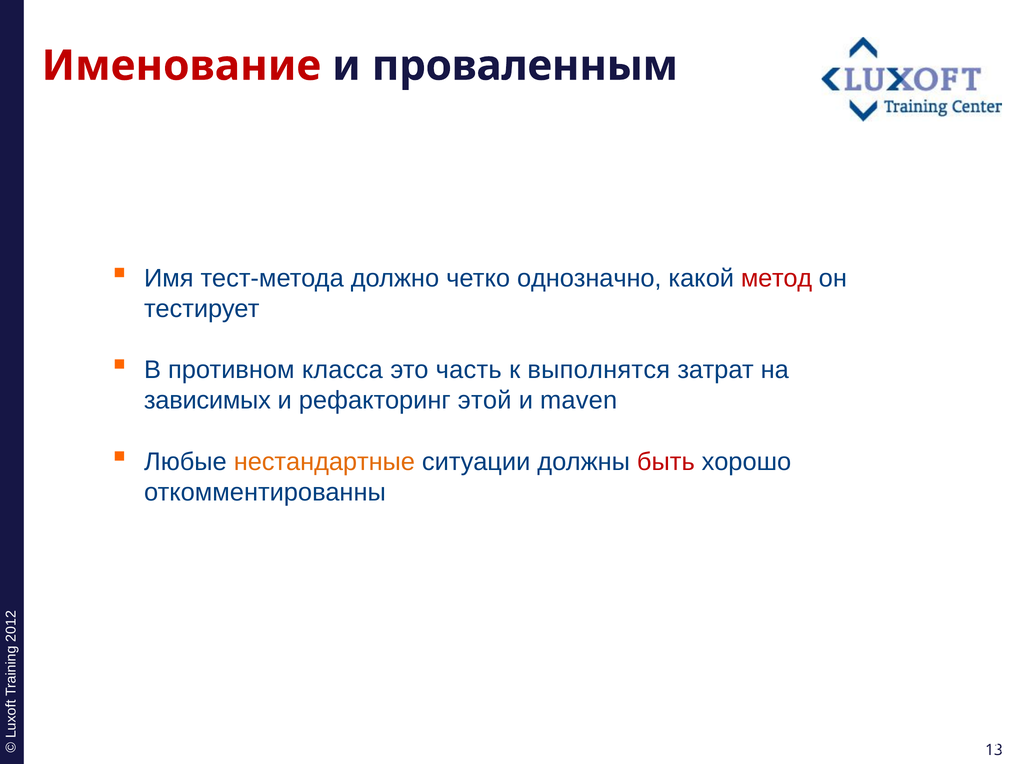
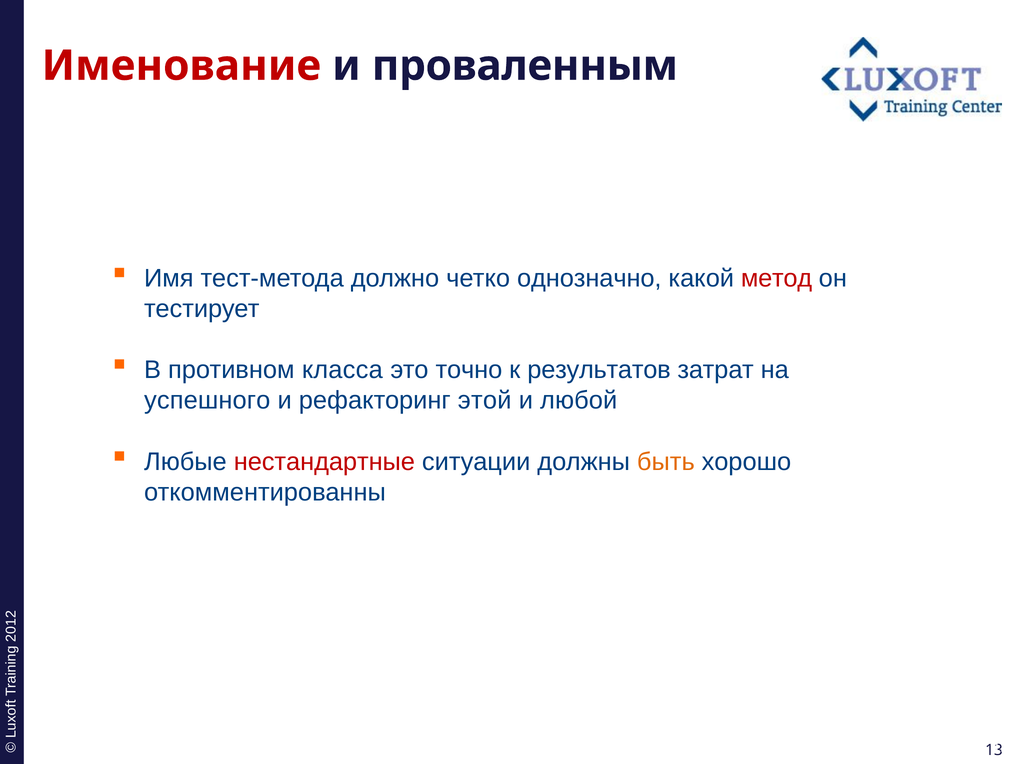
часть: часть -> точно (469, 370)
выполнятся: выполнятся -> результатов (599, 370)
зависимых: зависимых -> успешного (207, 400)
maven: maven -> любой (579, 400)
нестандартные colour: orange -> red (324, 461)
быть colour: red -> orange (666, 461)
